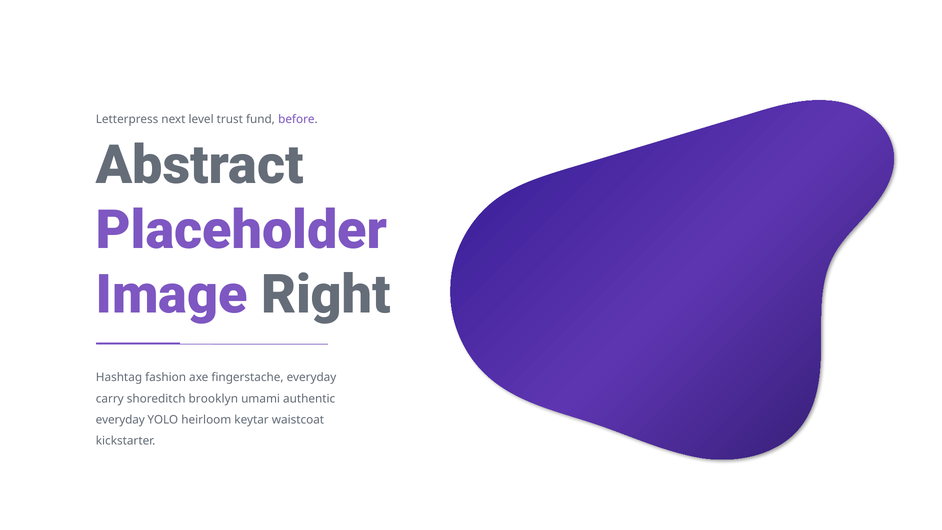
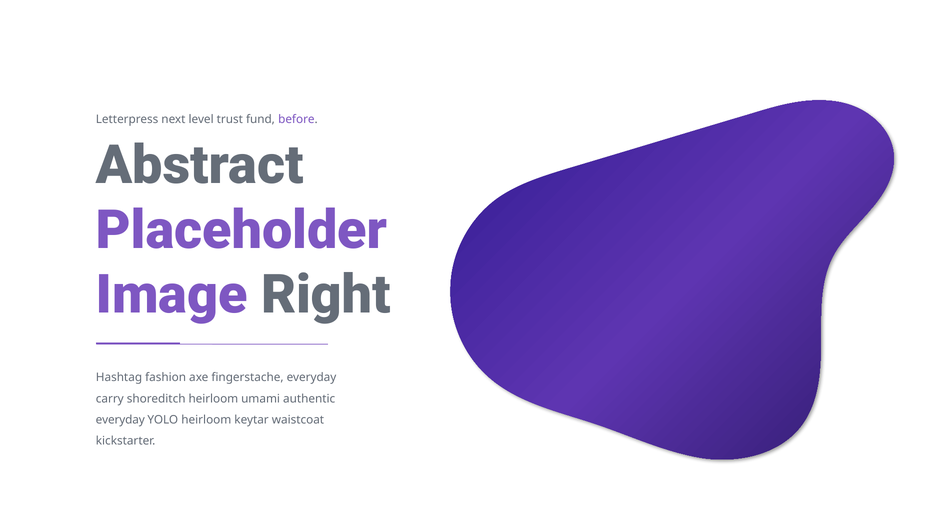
shoreditch brooklyn: brooklyn -> heirloom (213, 399)
